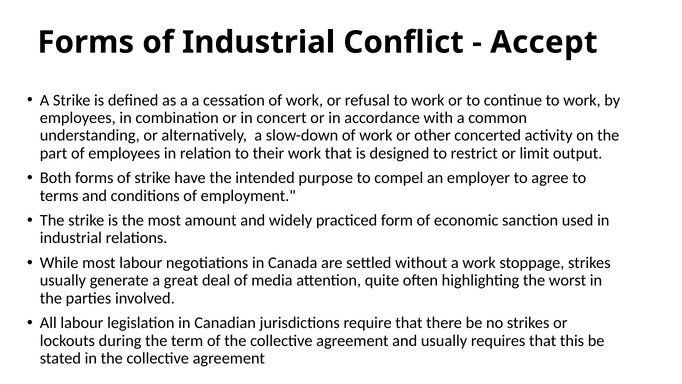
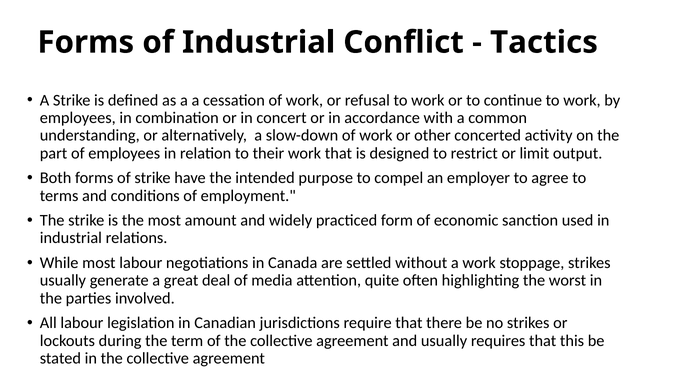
Accept: Accept -> Tactics (544, 42)
